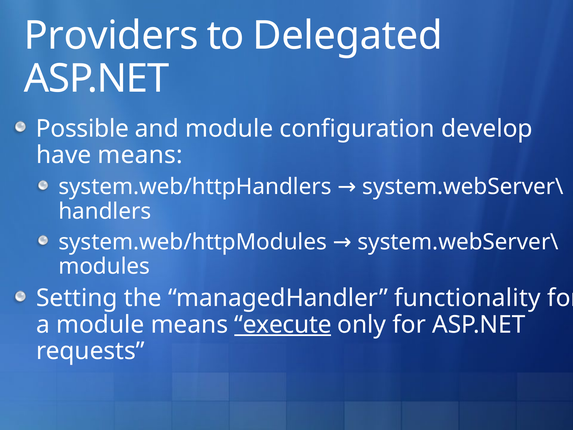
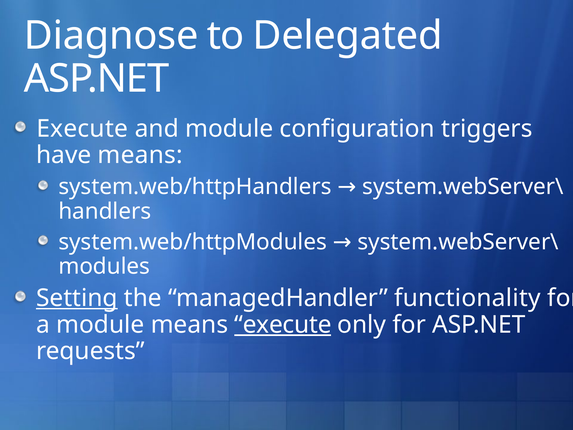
Providers: Providers -> Diagnose (111, 36)
Possible: Possible -> Execute (82, 128)
develop: develop -> triggers (487, 128)
Setting underline: none -> present (77, 298)
